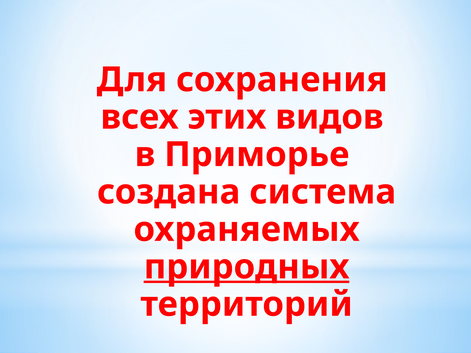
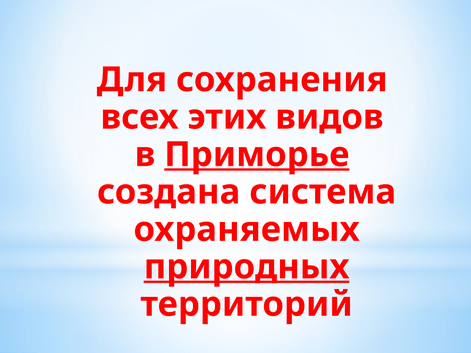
Приморье underline: none -> present (257, 155)
